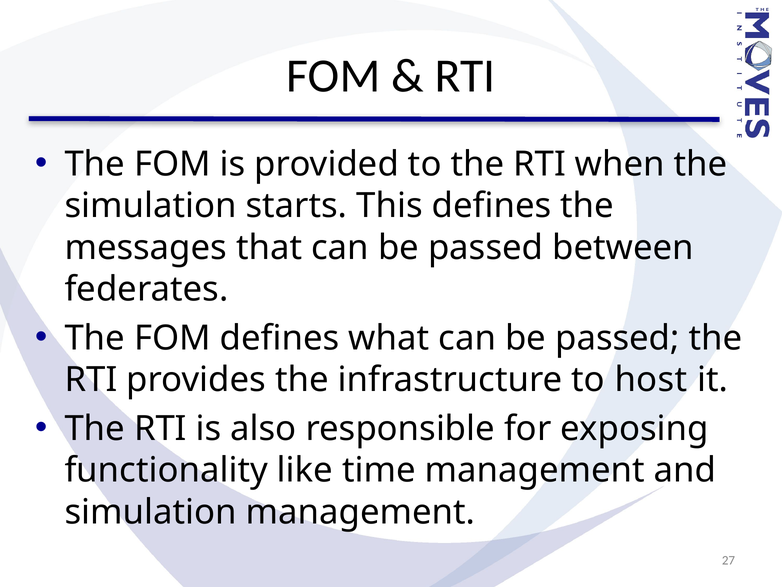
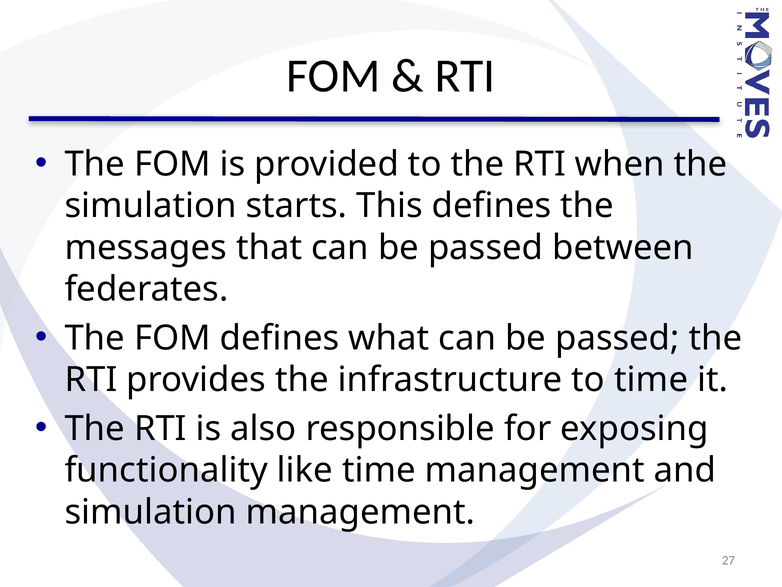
to host: host -> time (651, 380)
